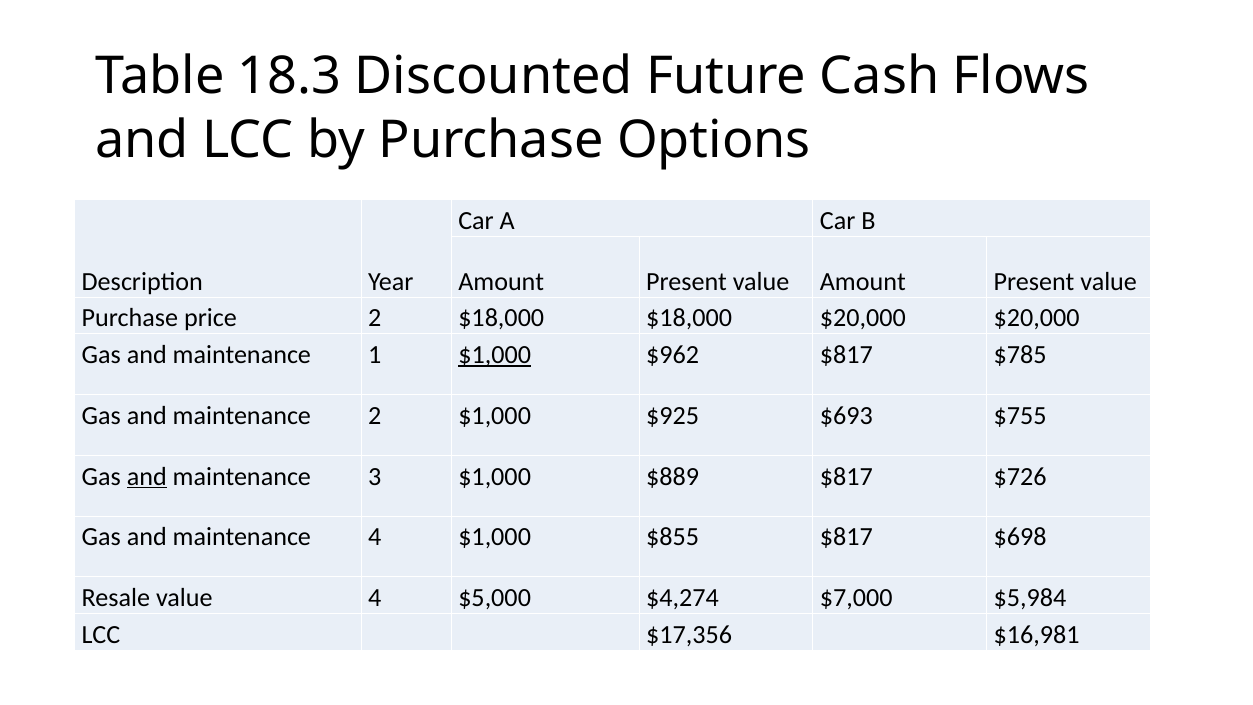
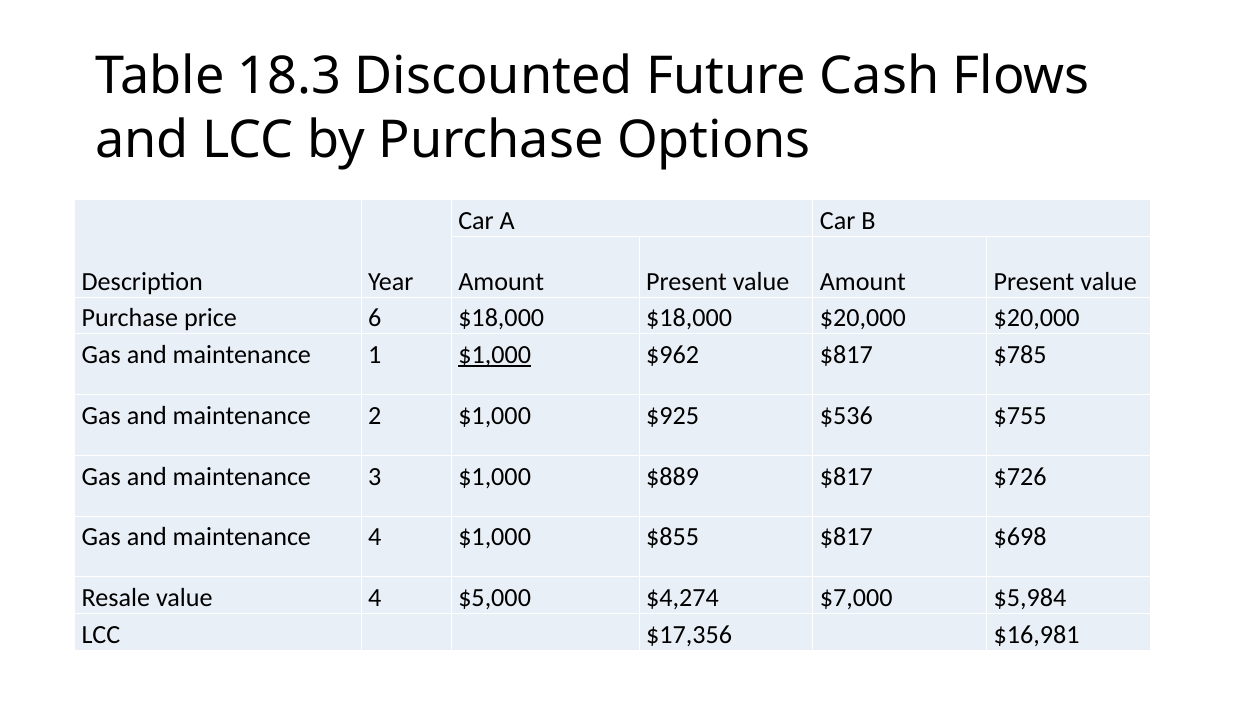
price 2: 2 -> 6 (375, 318)
$693: $693 -> $536 (846, 416)
and underline: present -> none (147, 476)
